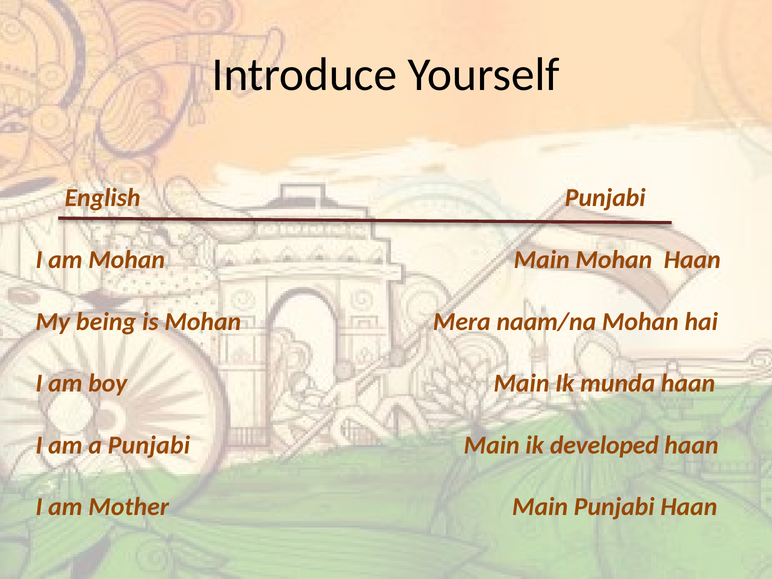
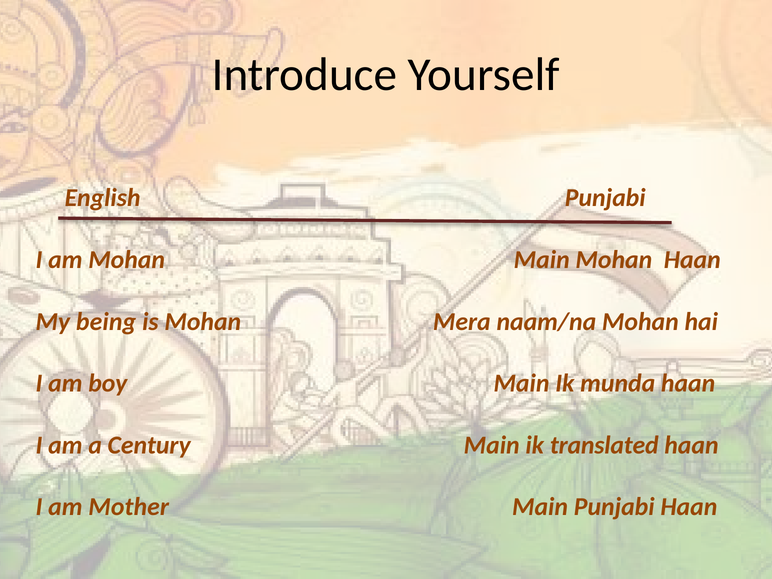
a Punjabi: Punjabi -> Century (149, 445)
developed: developed -> translated (604, 445)
